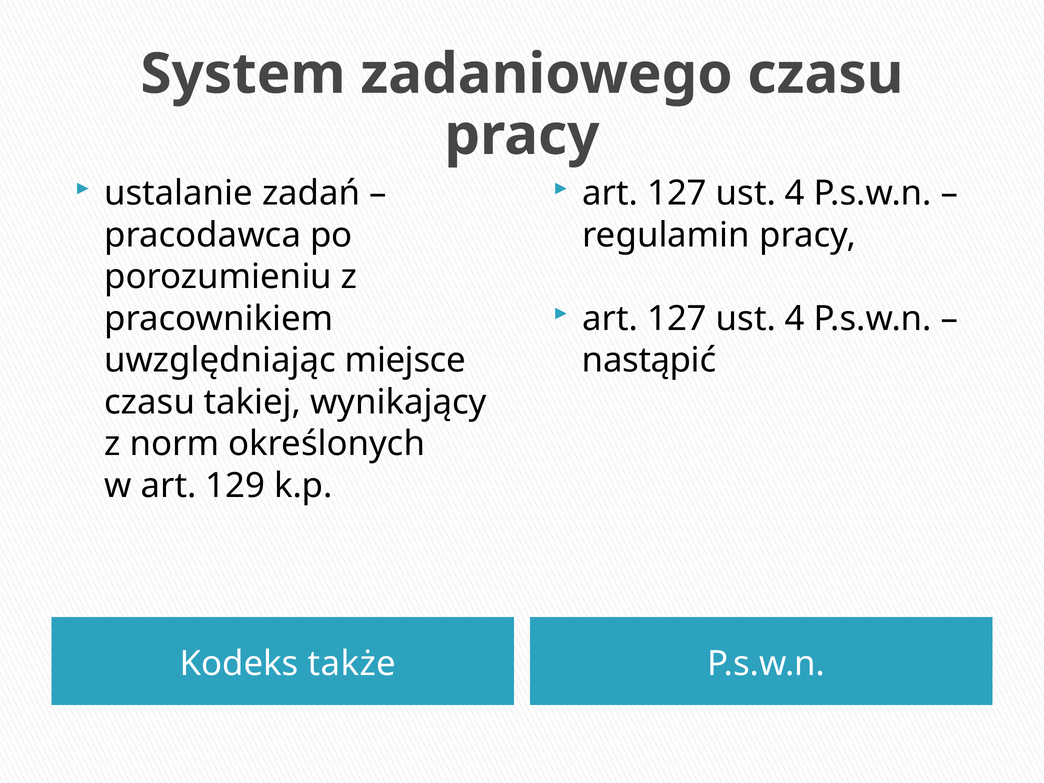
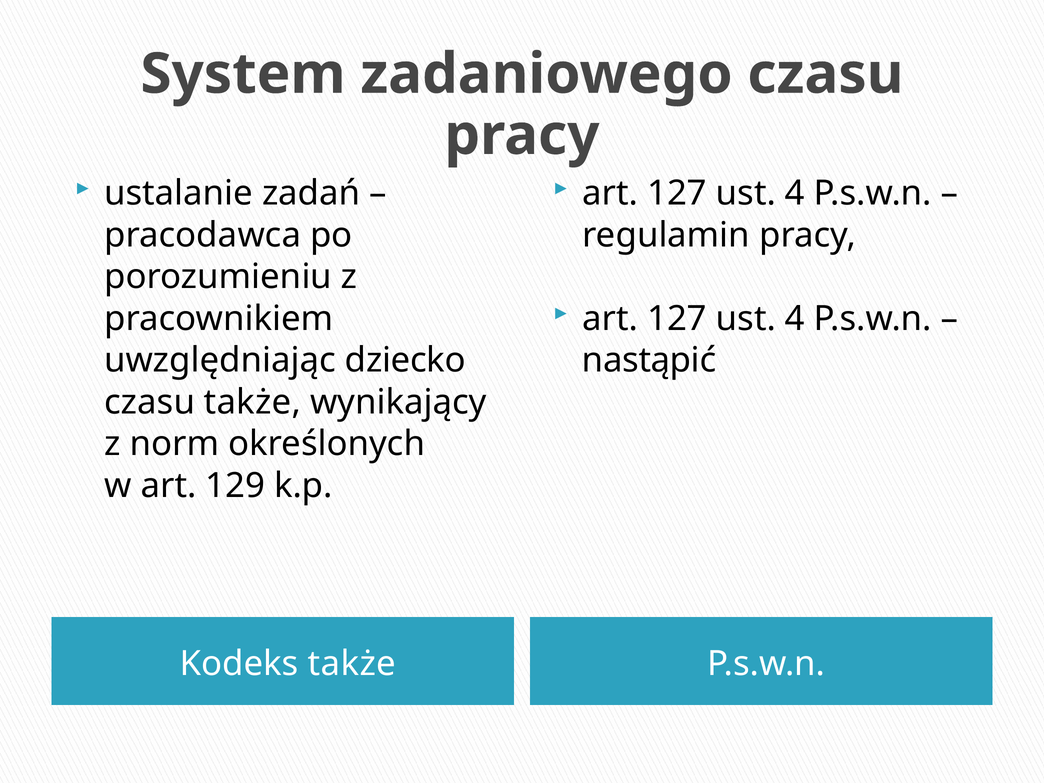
miejsce: miejsce -> dziecko (405, 360)
czasu takiej: takiej -> także (252, 402)
